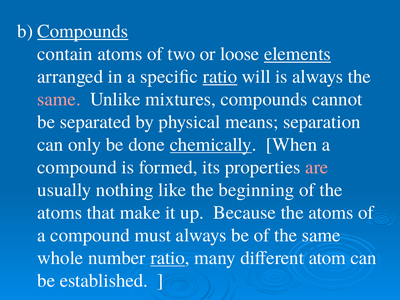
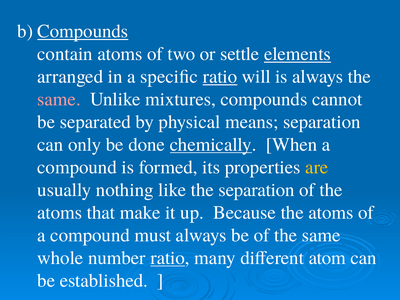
loose: loose -> settle (240, 54)
are colour: pink -> yellow (317, 167)
the beginning: beginning -> separation (257, 190)
